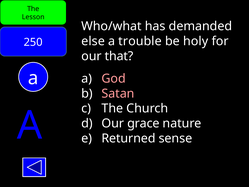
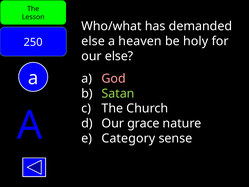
trouble: trouble -> heaven (140, 41)
our that: that -> else (119, 56)
Satan colour: pink -> light green (118, 93)
Returned: Returned -> Category (128, 138)
